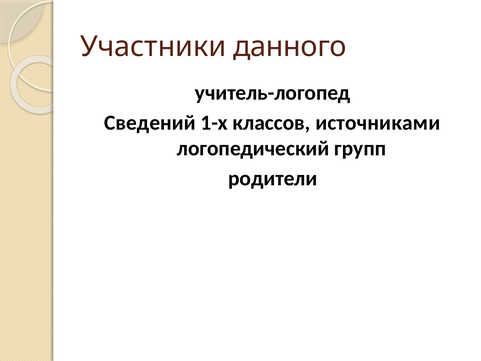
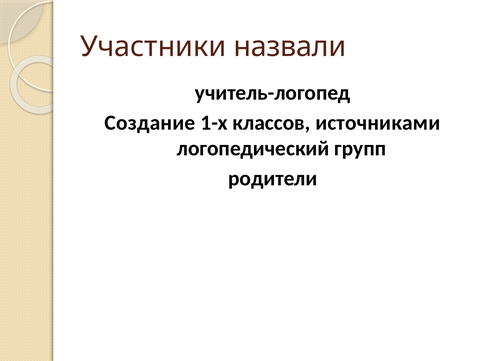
данного: данного -> назвали (290, 47)
Сведений: Сведений -> Создание (150, 123)
